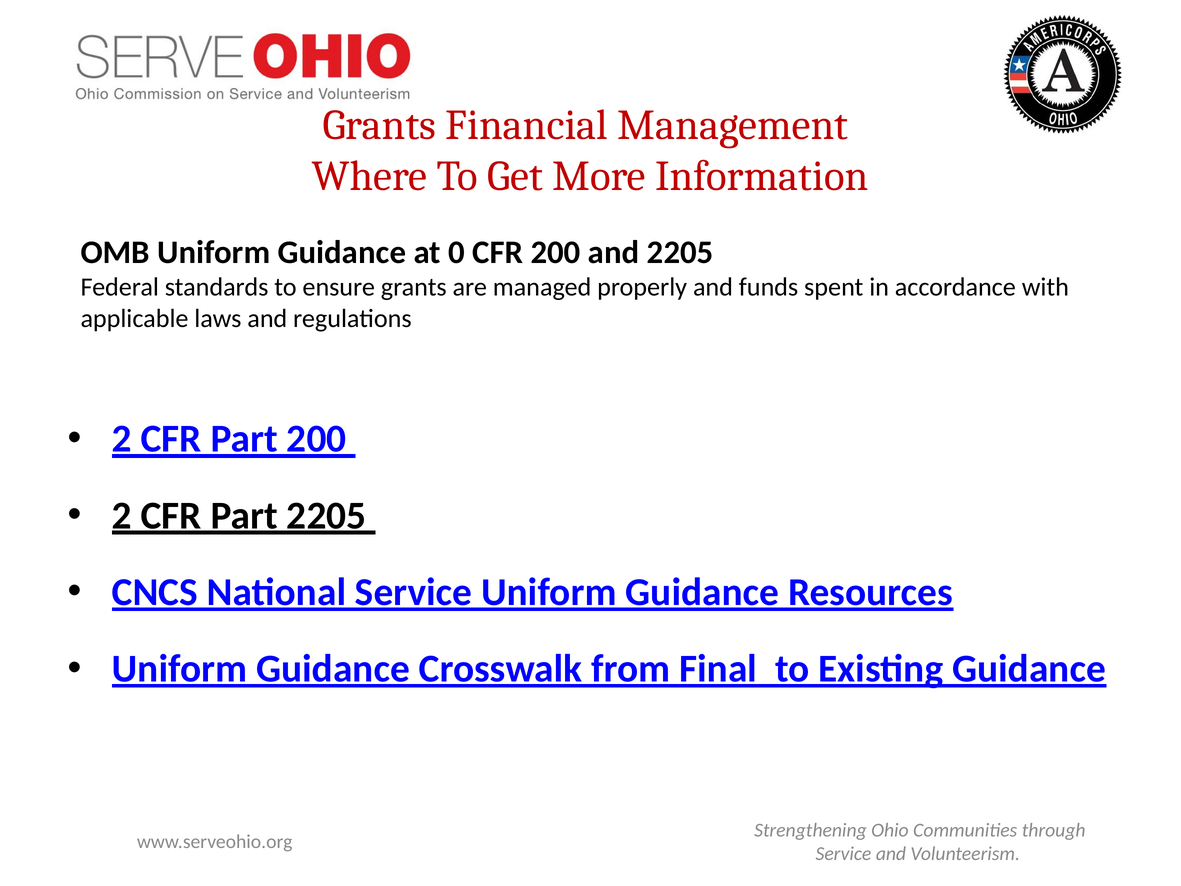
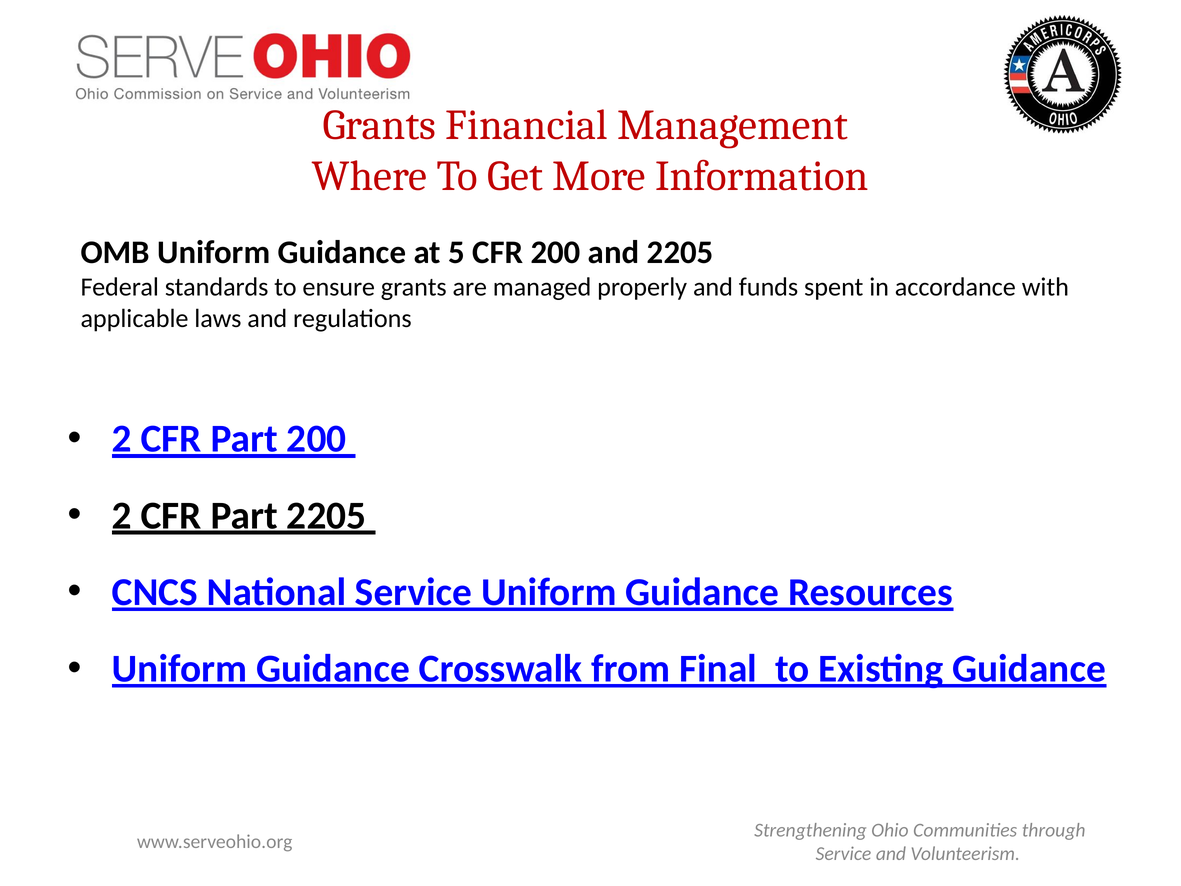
0: 0 -> 5 (456, 252)
